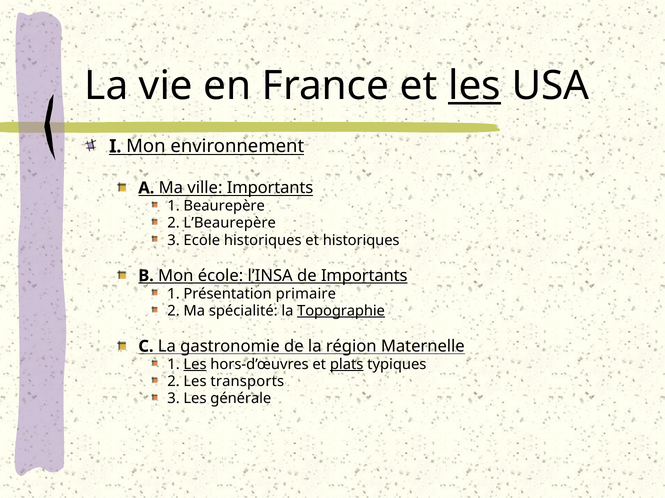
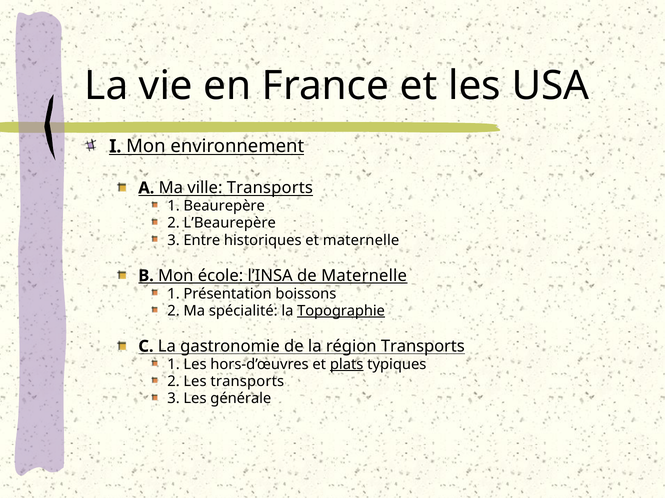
les underline: present -> none (475, 86)
ville Importants: Importants -> Transports (270, 188)
Ecole: Ecole -> Entre (202, 241)
et historiques: historiques -> maternelle (361, 241)
de Importants: Importants -> Maternelle (364, 276)
primaire: primaire -> boissons (306, 294)
région Maternelle: Maternelle -> Transports (423, 347)
Les underline: present -> none (195, 365)
